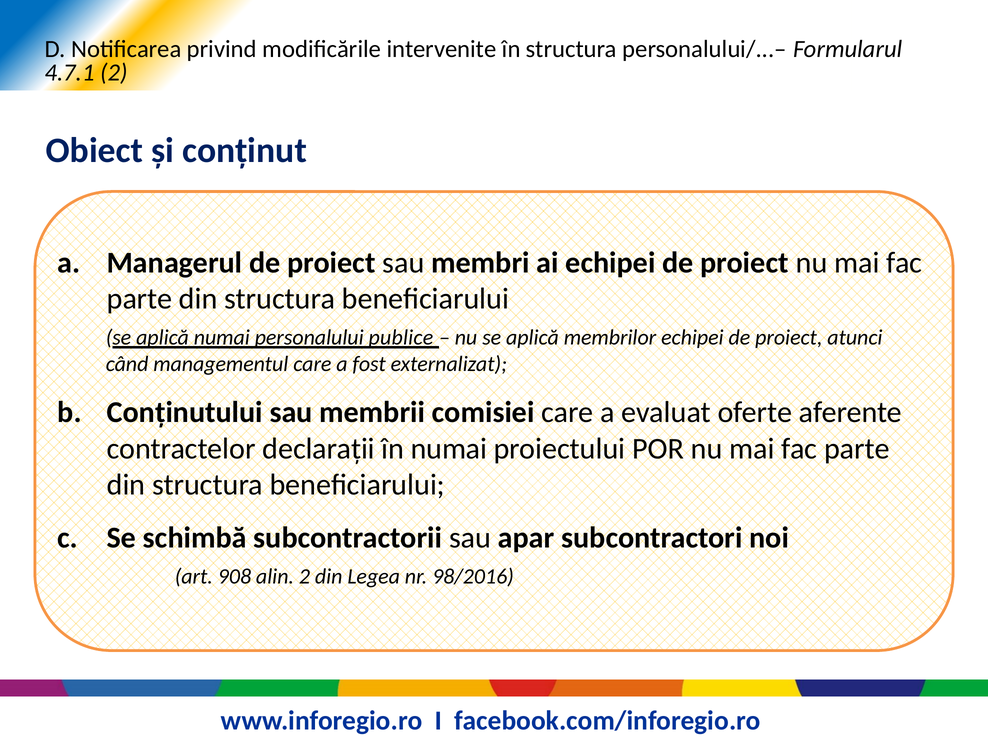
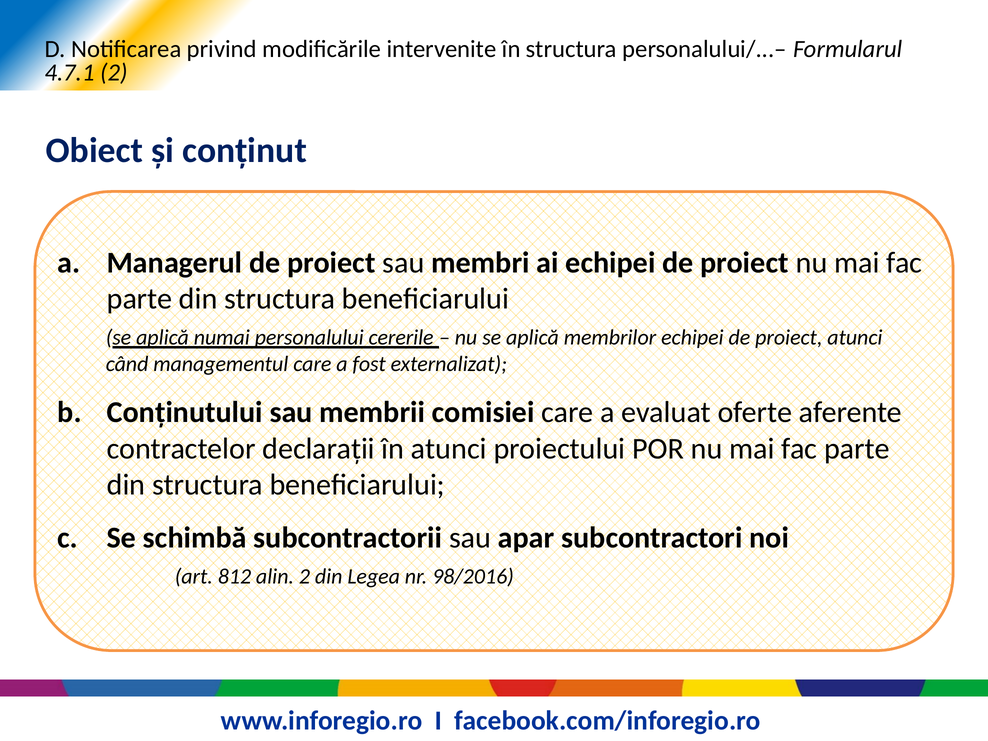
publice: publice -> cererile (401, 338)
în numai: numai -> atunci (449, 449)
908: 908 -> 812 (234, 576)
